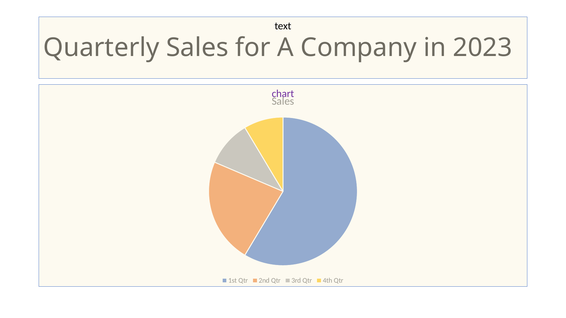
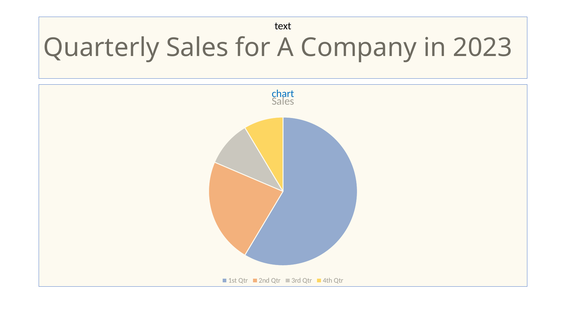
chart colour: purple -> blue (283, 94)
